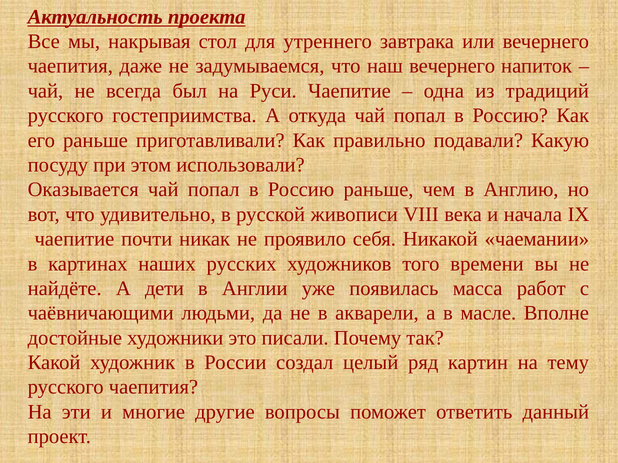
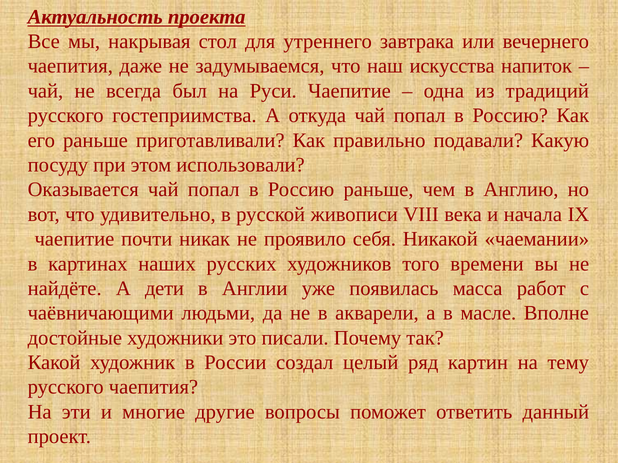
наш вечернего: вечернего -> искусства (452, 66)
